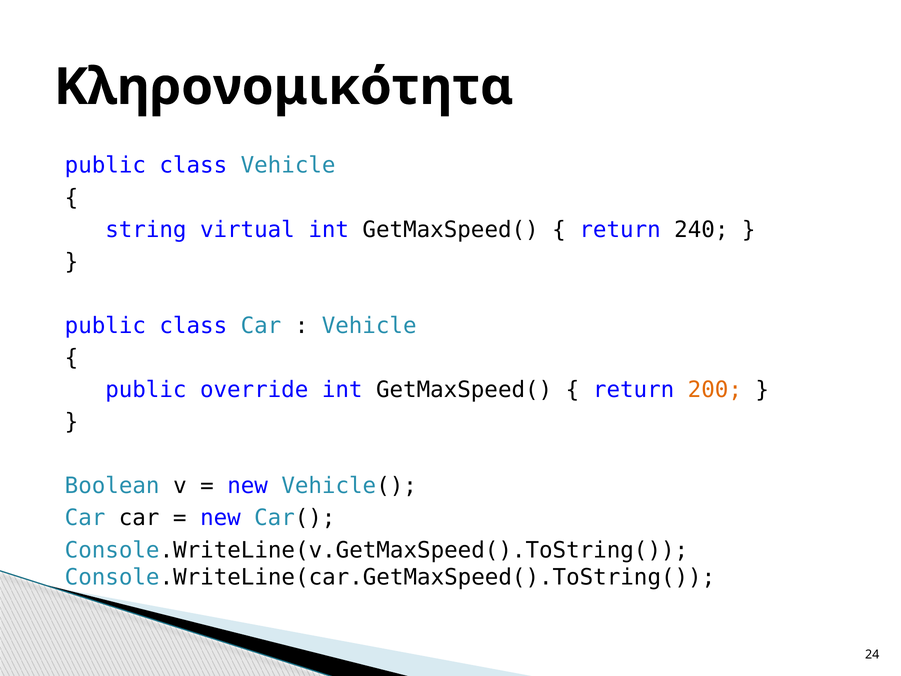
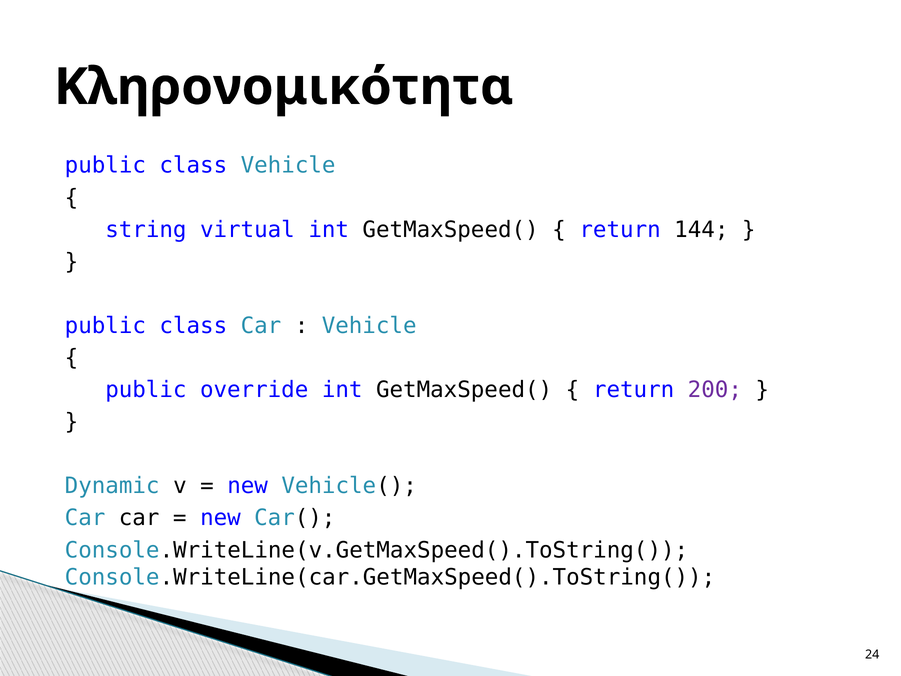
240: 240 -> 144 (701, 230)
200 colour: orange -> purple (715, 390)
Boolean: Boolean -> Dynamic (112, 486)
